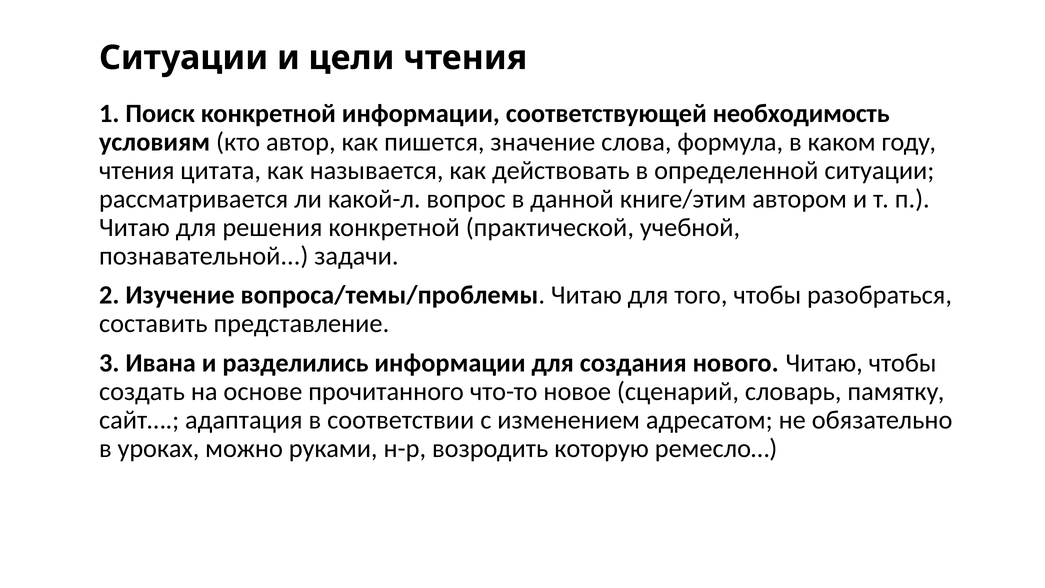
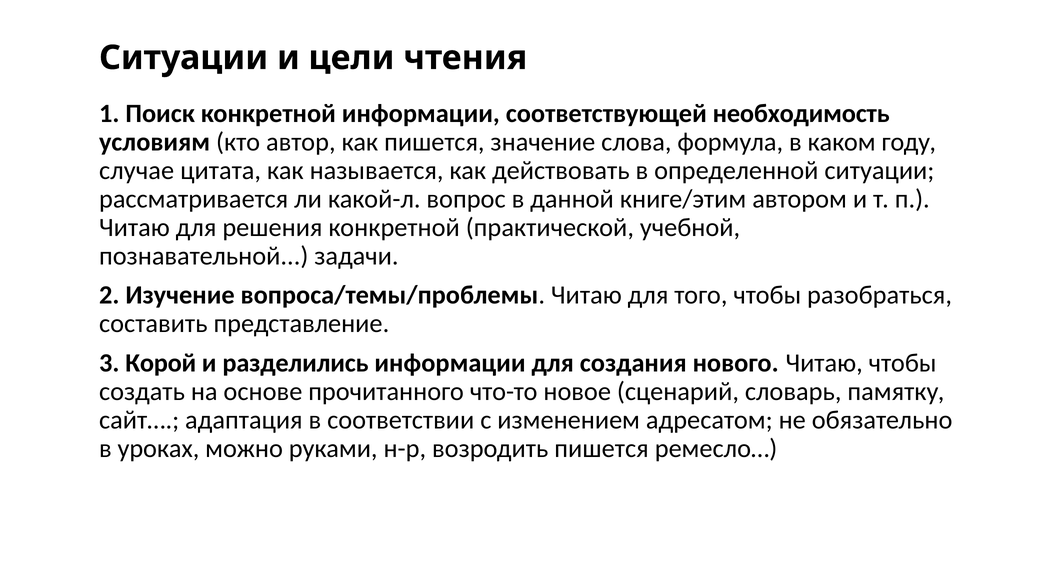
чтения: чтения -> случае (137, 170)
Ивана: Ивана -> Корой (161, 363)
возродить которую: которую -> пишется (602, 448)
